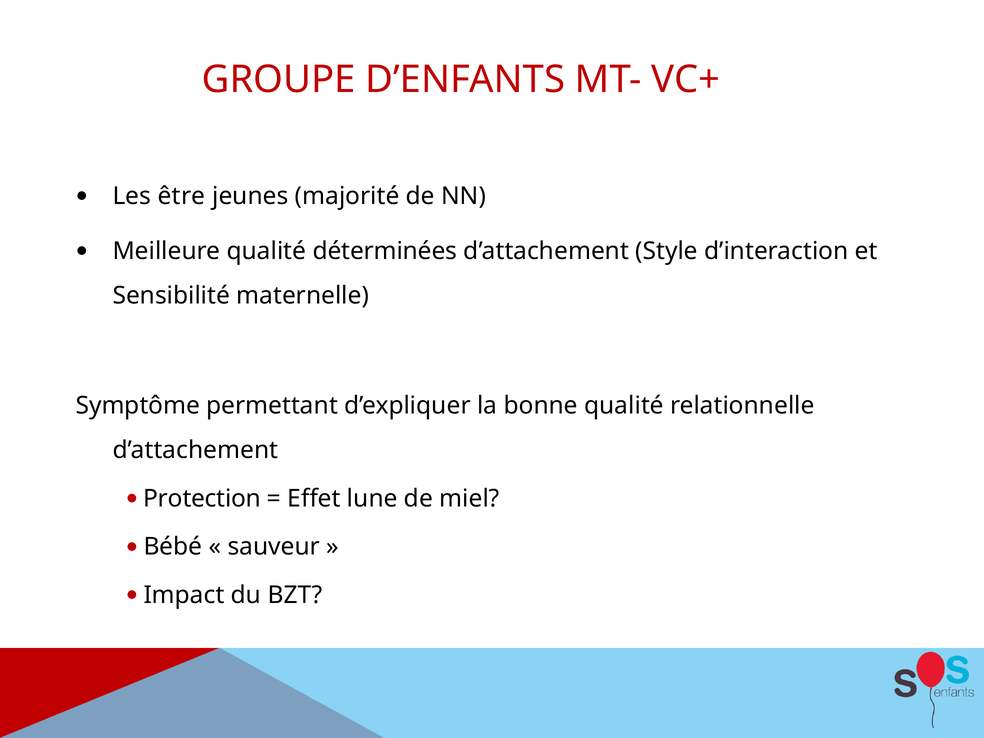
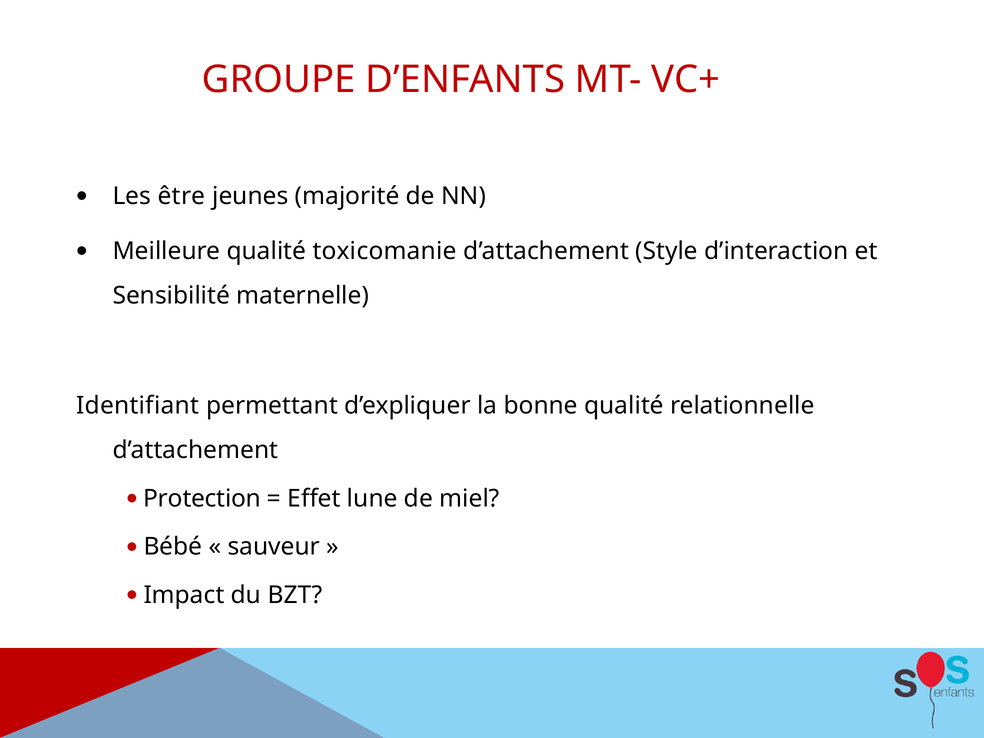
déterminées: déterminées -> toxicomanie (385, 251)
Symptôme: Symptôme -> Identifiant (138, 406)
